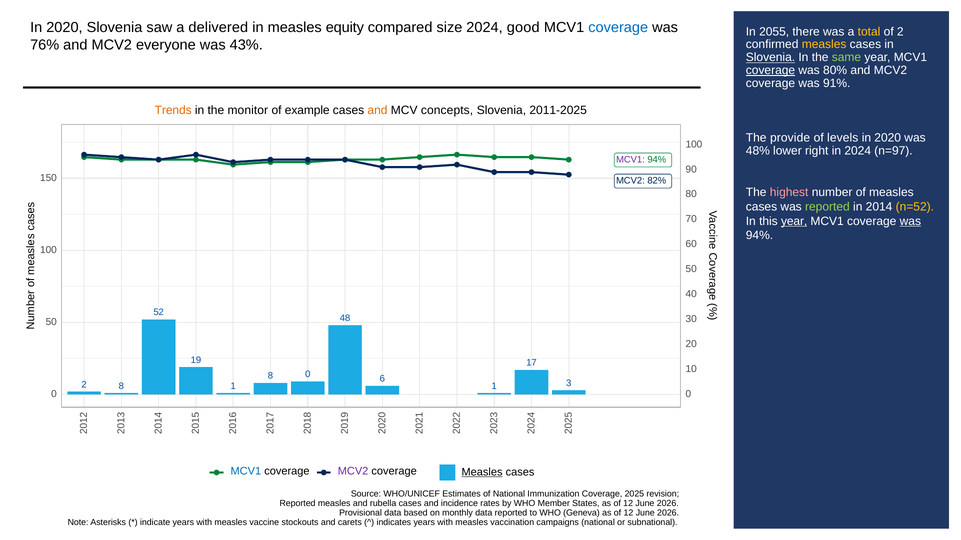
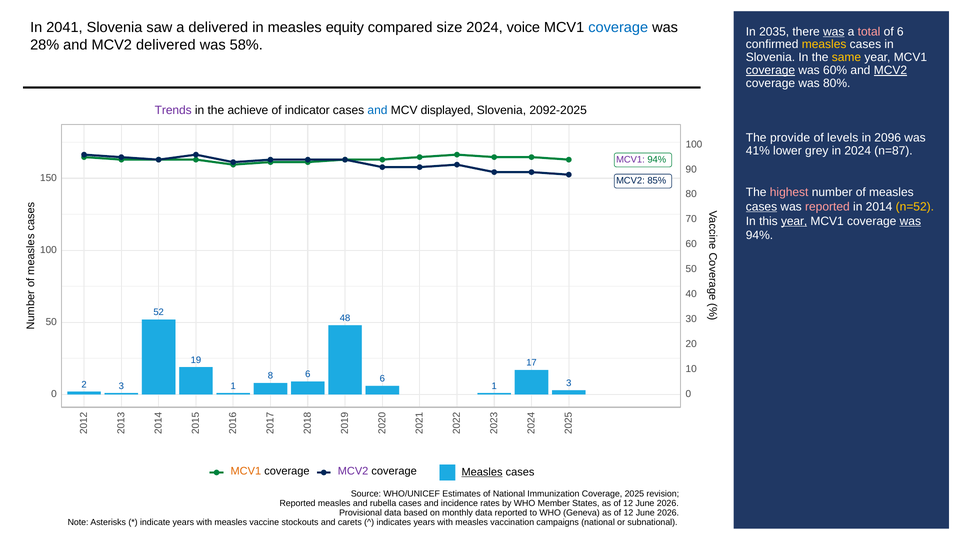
2020: 2020 -> 2041 (64, 28)
good: good -> voice (523, 28)
2055: 2055 -> 2035 (774, 32)
was underline: none -> present (834, 32)
total colour: yellow -> pink (869, 32)
of 2: 2 -> 6 (900, 32)
76%: 76% -> 28% (45, 45)
MCV2 everyone: everyone -> delivered (166, 45)
43%: 43% -> 58% (246, 45)
Slovenia underline: present -> none (770, 58)
same colour: light green -> yellow (846, 58)
80%: 80% -> 60% (835, 70)
MCV2 underline: none -> present (890, 70)
91%: 91% -> 80% (837, 83)
Trends colour: orange -> purple (173, 110)
monitor: monitor -> achieve (248, 110)
example: example -> indicator (307, 110)
and colour: orange -> blue (377, 110)
concepts: concepts -> displayed (447, 110)
2011-2025: 2011-2025 -> 2092-2025 (558, 110)
2020: 2020 -> 2096 (888, 138)
48%: 48% -> 41% (758, 151)
right: right -> grey (817, 151)
n=97: n=97 -> n=87 (894, 151)
82%: 82% -> 85% (657, 181)
cases underline: none -> present (762, 207)
reported colour: light green -> pink (827, 207)
8 0: 0 -> 6 (308, 375)
8: 8 -> 3 (121, 386)
MCV1 colour: blue -> orange (246, 471)
